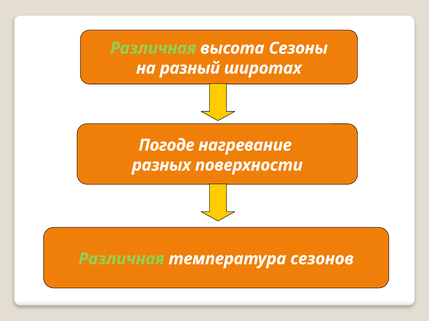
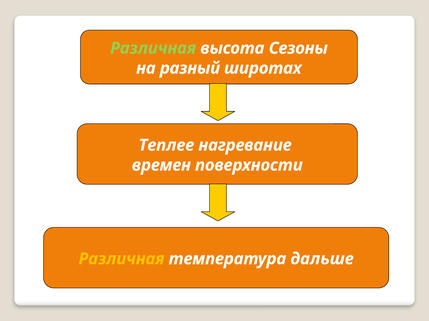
Погоде: Погоде -> Теплее (166, 146)
разных: разных -> времен (161, 166)
Различная colour: light green -> yellow (121, 259)
сезонов: сезонов -> дальше (322, 259)
